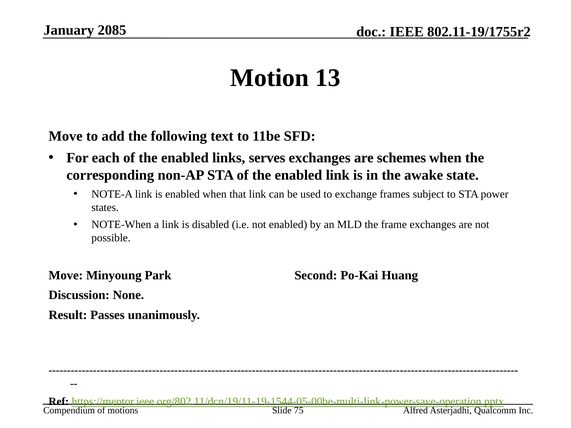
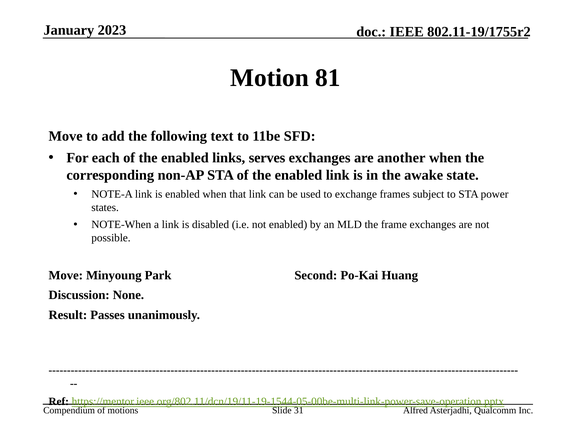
2085: 2085 -> 2023 (112, 30)
13: 13 -> 81 (328, 78)
schemes: schemes -> another (401, 158)
75: 75 -> 31 (299, 411)
